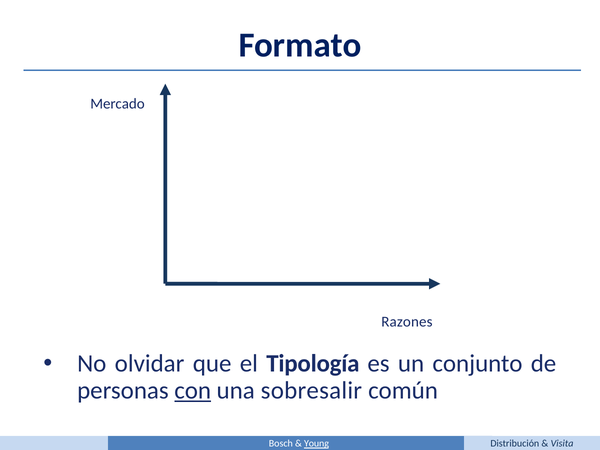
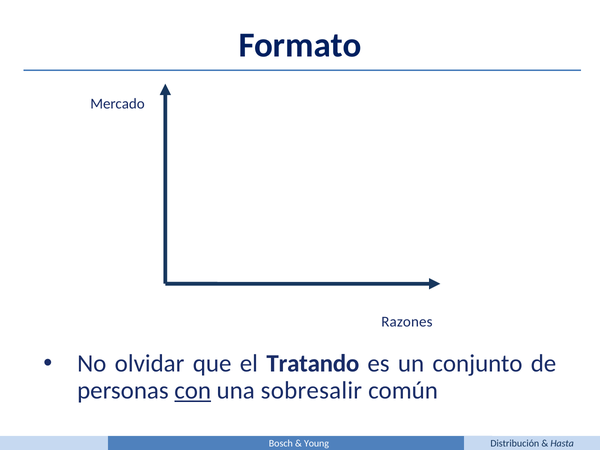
Tipología: Tipología -> Tratando (313, 363)
Young underline: present -> none (316, 444)
Visita: Visita -> Hasta (562, 444)
